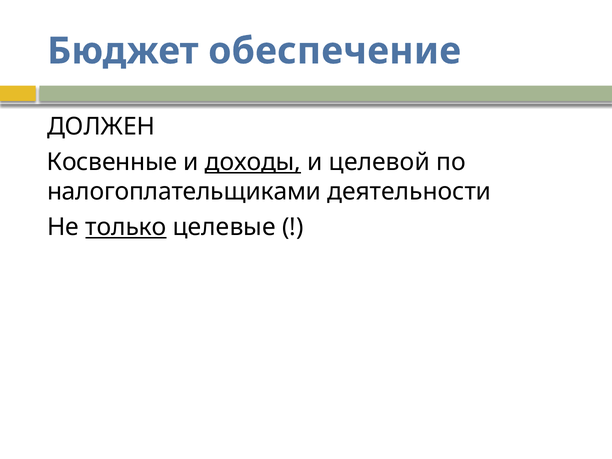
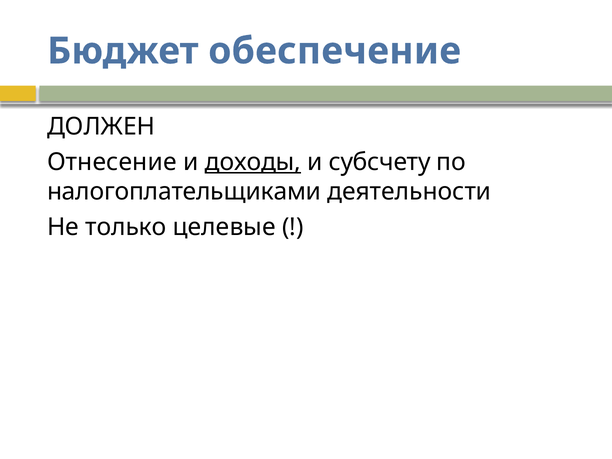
Косвенные: Косвенные -> Отнесение (112, 162)
целевой: целевой -> субсчету (380, 162)
только underline: present -> none (126, 227)
